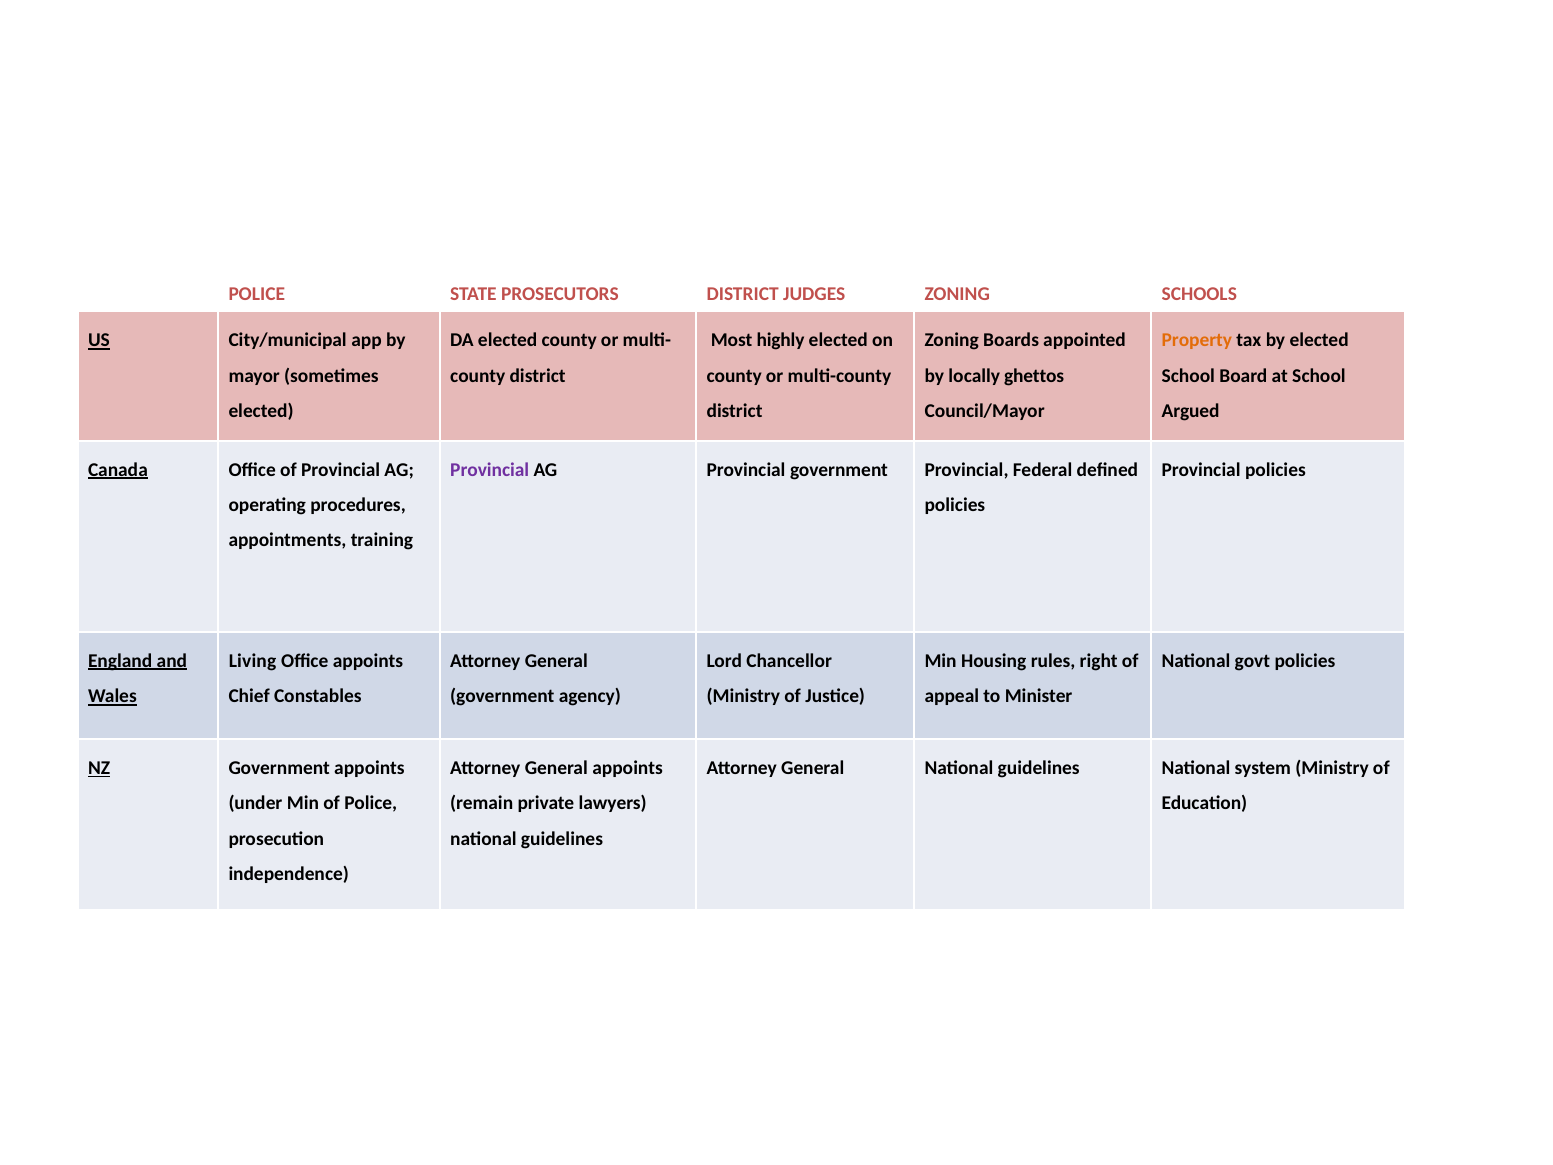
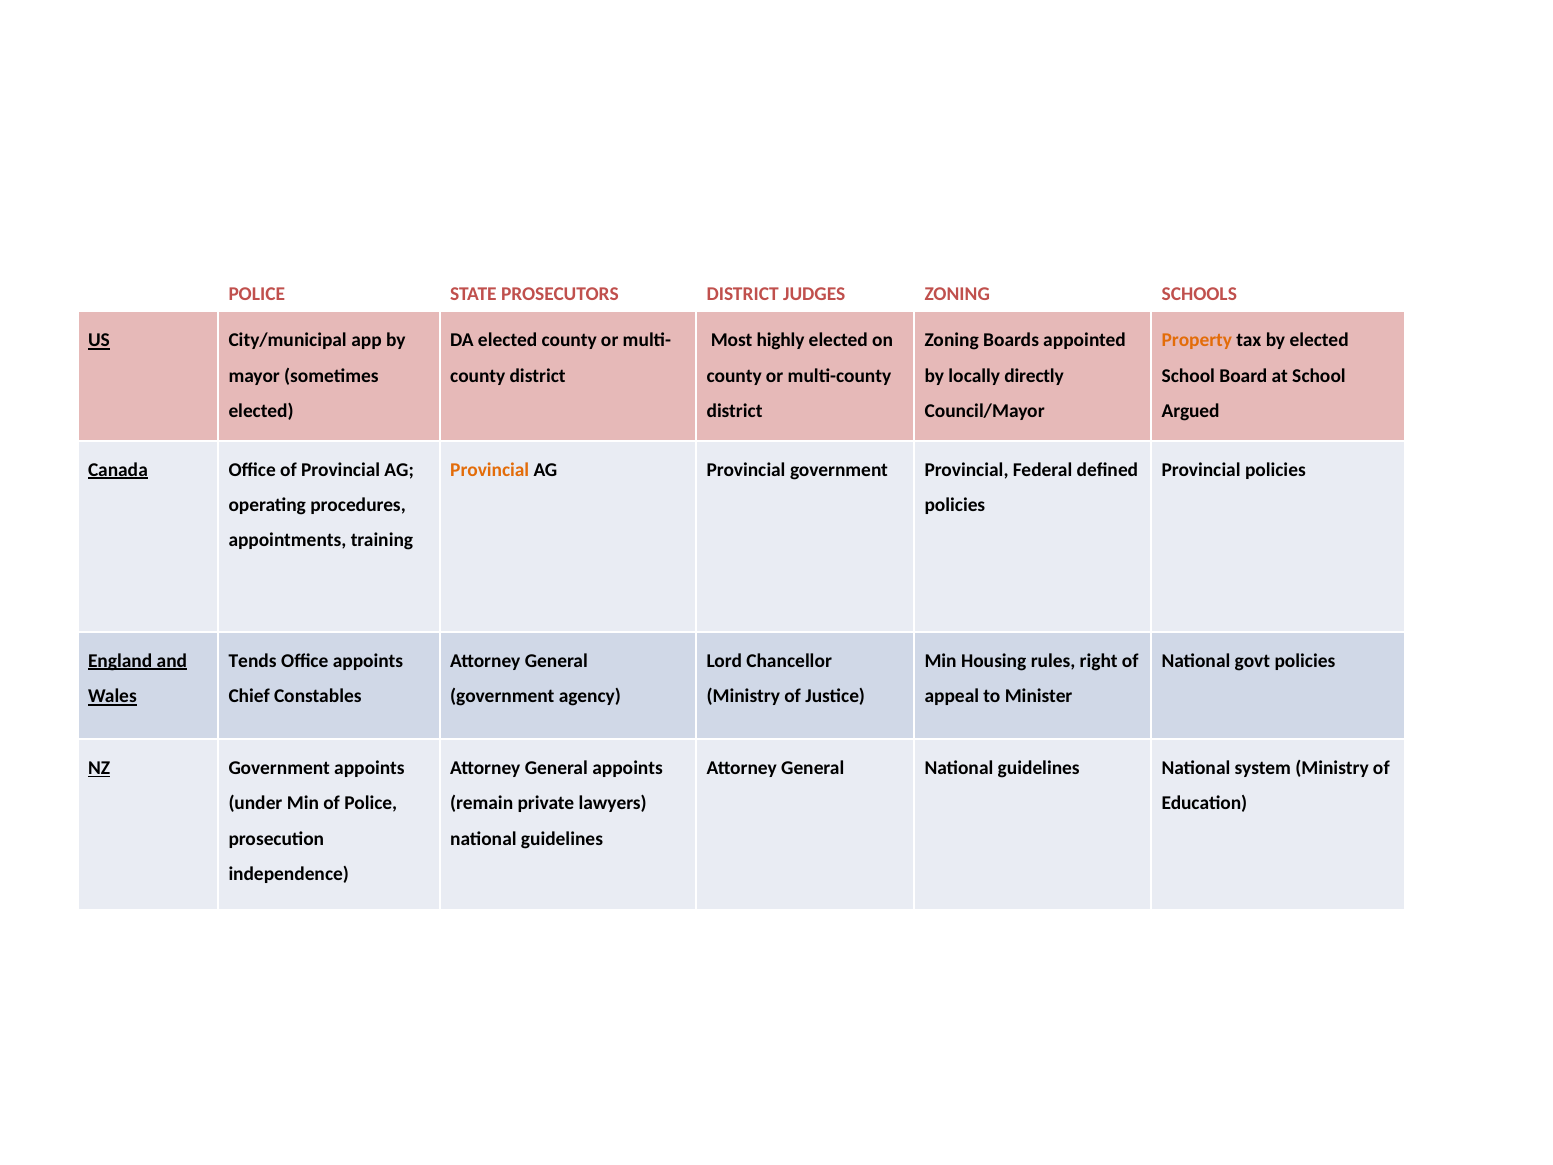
ghettos: ghettos -> directly (1034, 376)
Provincial colour: purple -> orange (490, 470)
Living: Living -> Tends (253, 661)
